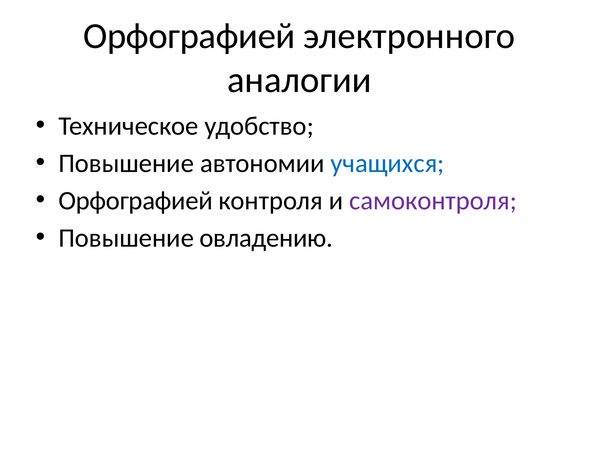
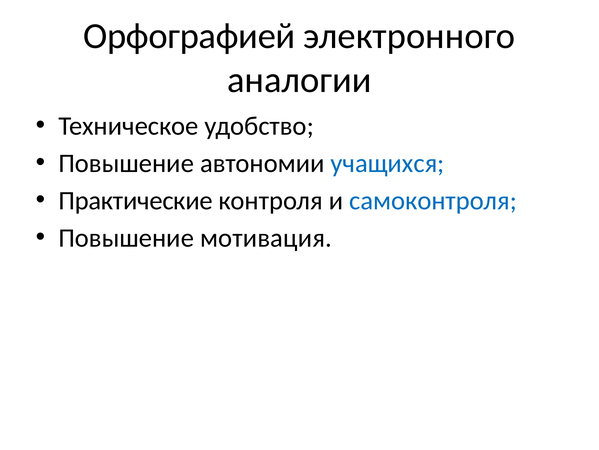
Орфографией: Орфографией -> Практические (136, 200)
самоконтроля colour: purple -> blue (433, 200)
овладению: овладению -> мотивация (266, 238)
